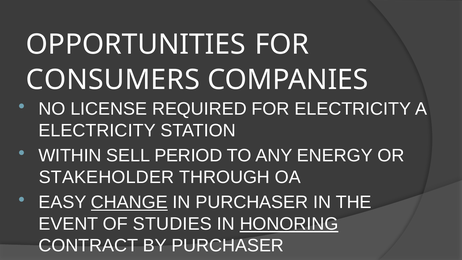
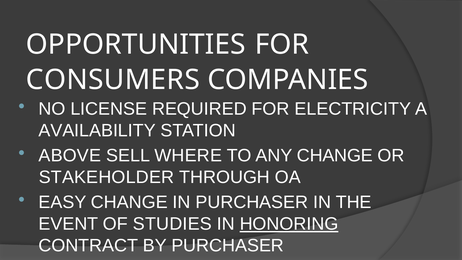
ELECTRICITY: ELECTRICITY -> AVAILABILITY (97, 131)
WITHIN: WITHIN -> ABOVE (70, 156)
PERIOD: PERIOD -> WHERE (188, 156)
ANY ENERGY: ENERGY -> CHANGE (335, 156)
CHANGE underline: present -> none (129, 202)
